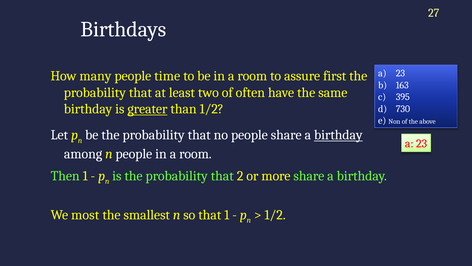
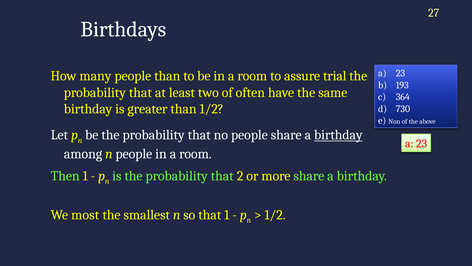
people time: time -> than (167, 76)
first: first -> trial (335, 76)
163: 163 -> 193 (402, 85)
395: 395 -> 364 (403, 97)
greater underline: present -> none (147, 109)
